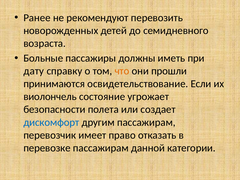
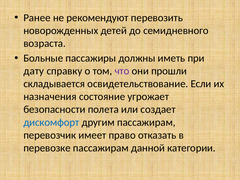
что colour: orange -> purple (122, 71)
принимаются: принимаются -> складывается (54, 84)
виолончель: виолончель -> назначения (50, 97)
